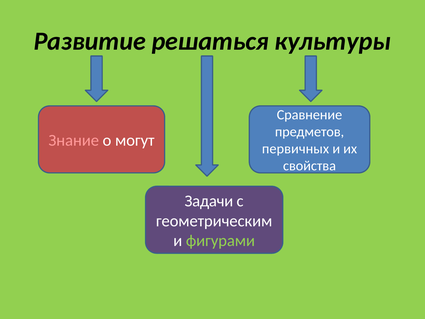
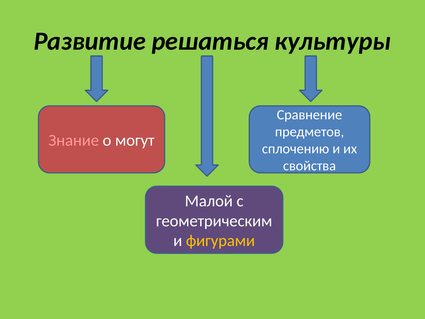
первичных: первичных -> сплочению (296, 149)
Задачи: Задачи -> Малой (209, 201)
фигурами colour: light green -> yellow (220, 241)
